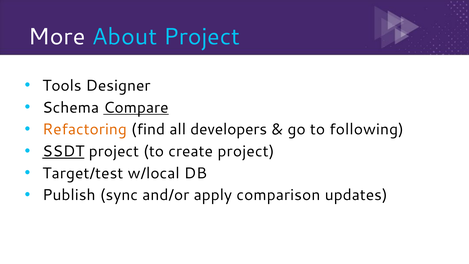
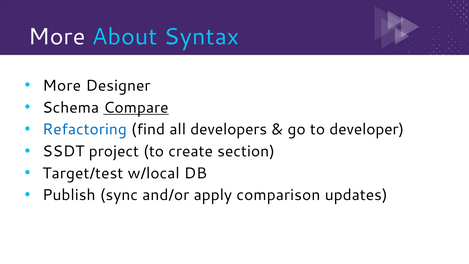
About Project: Project -> Syntax (202, 37)
Tools: Tools -> More (62, 86)
Refactoring colour: orange -> blue (85, 129)
following: following -> developer (367, 129)
SSDT underline: present -> none (63, 151)
create project: project -> section (246, 151)
